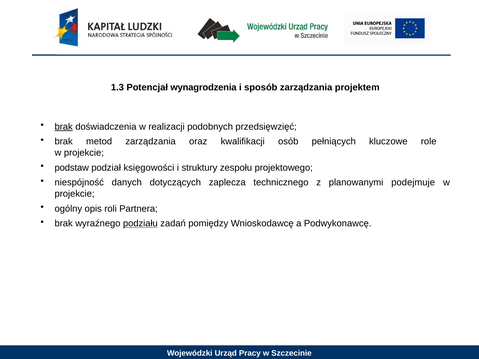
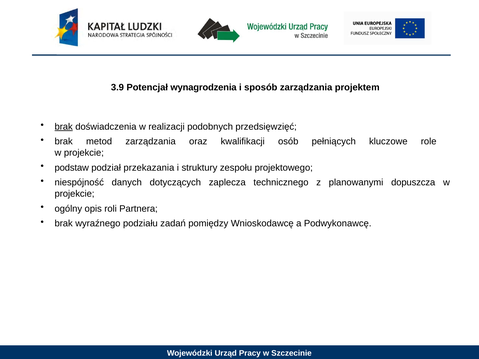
1.3: 1.3 -> 3.9 (117, 88)
księgowości: księgowości -> przekazania (149, 168)
podejmuje: podejmuje -> dopuszcza (413, 183)
podziału underline: present -> none (140, 224)
